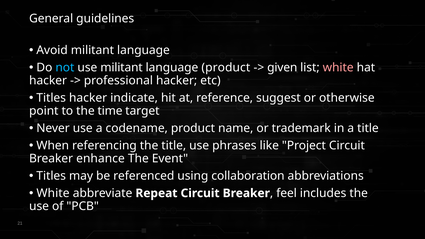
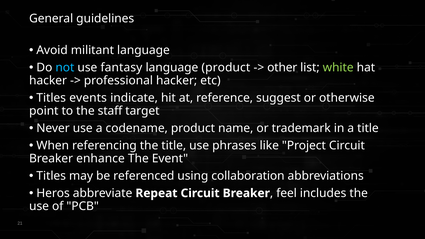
use militant: militant -> fantasy (121, 68)
given: given -> other (282, 68)
white colour: pink -> light green (338, 68)
Titles hacker: hacker -> events (88, 98)
time: time -> staff (110, 111)
White: White -> Heros (53, 193)
